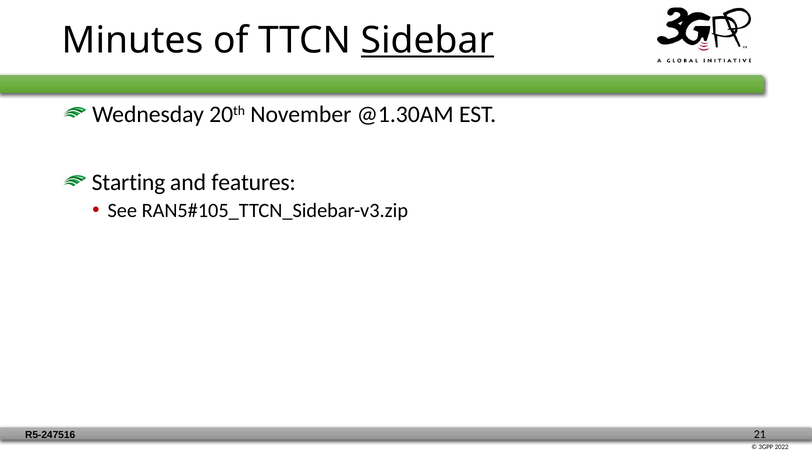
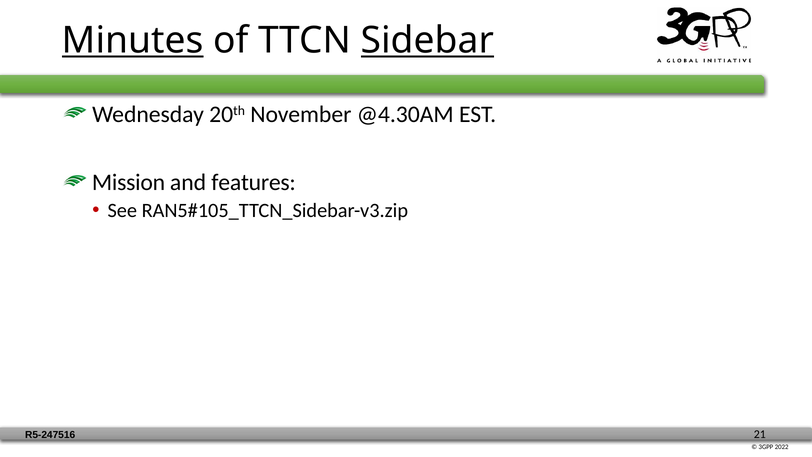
Minutes underline: none -> present (133, 40)
@1.30AM: @1.30AM -> @4.30AM (405, 114)
Starting: Starting -> Mission (129, 182)
